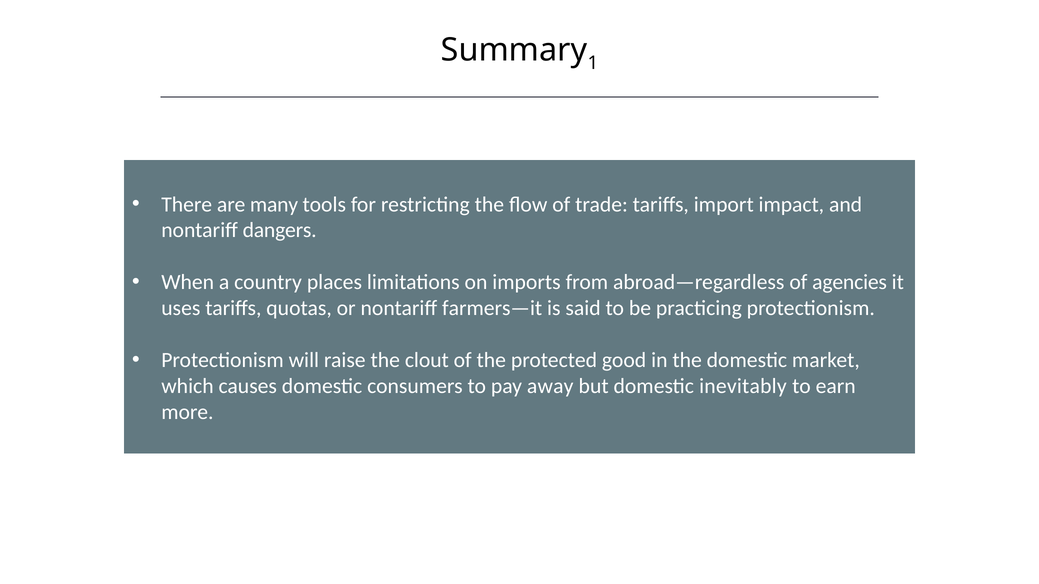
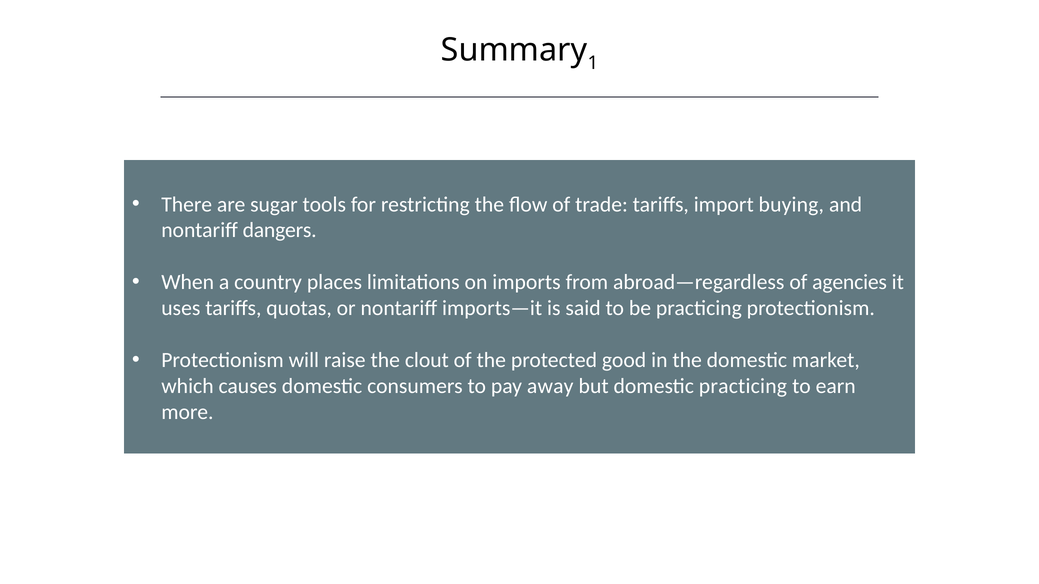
many: many -> sugar (274, 205)
impact: impact -> buying (791, 205)
farmers—it: farmers—it -> imports—it (492, 308)
domestic inevitably: inevitably -> practicing (743, 386)
